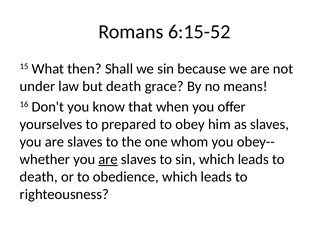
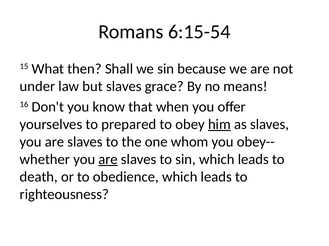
6:15-52: 6:15-52 -> 6:15-54 (199, 32)
but death: death -> slaves (124, 87)
him underline: none -> present (219, 125)
